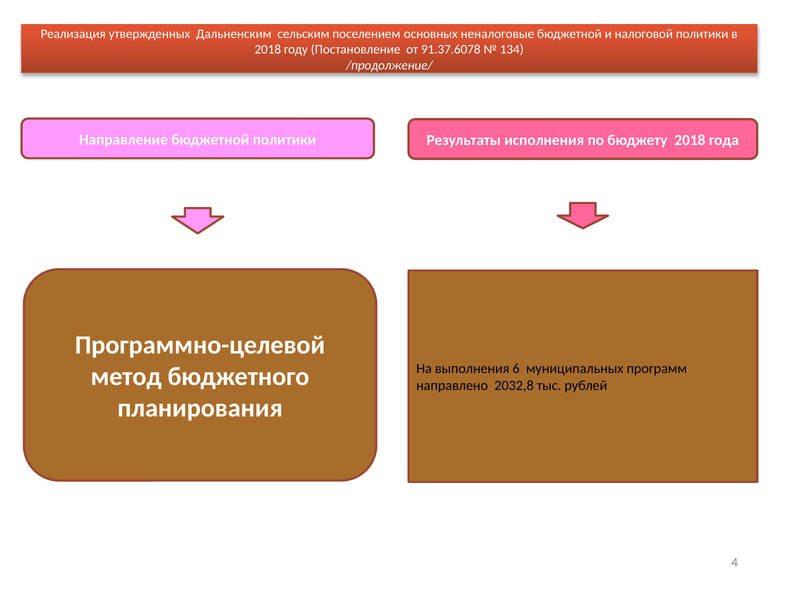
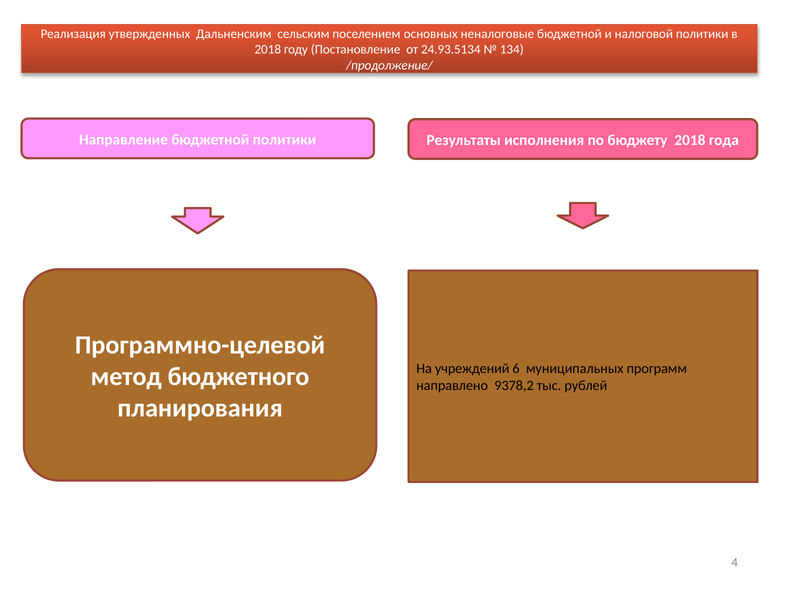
91.37.6078: 91.37.6078 -> 24.93.5134 (451, 50)
выполнения: выполнения -> учреждений (472, 369)
2032,8: 2032,8 -> 9378,2 (514, 386)
